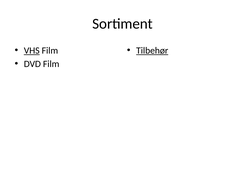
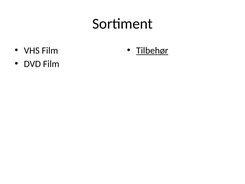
VHS underline: present -> none (32, 50)
